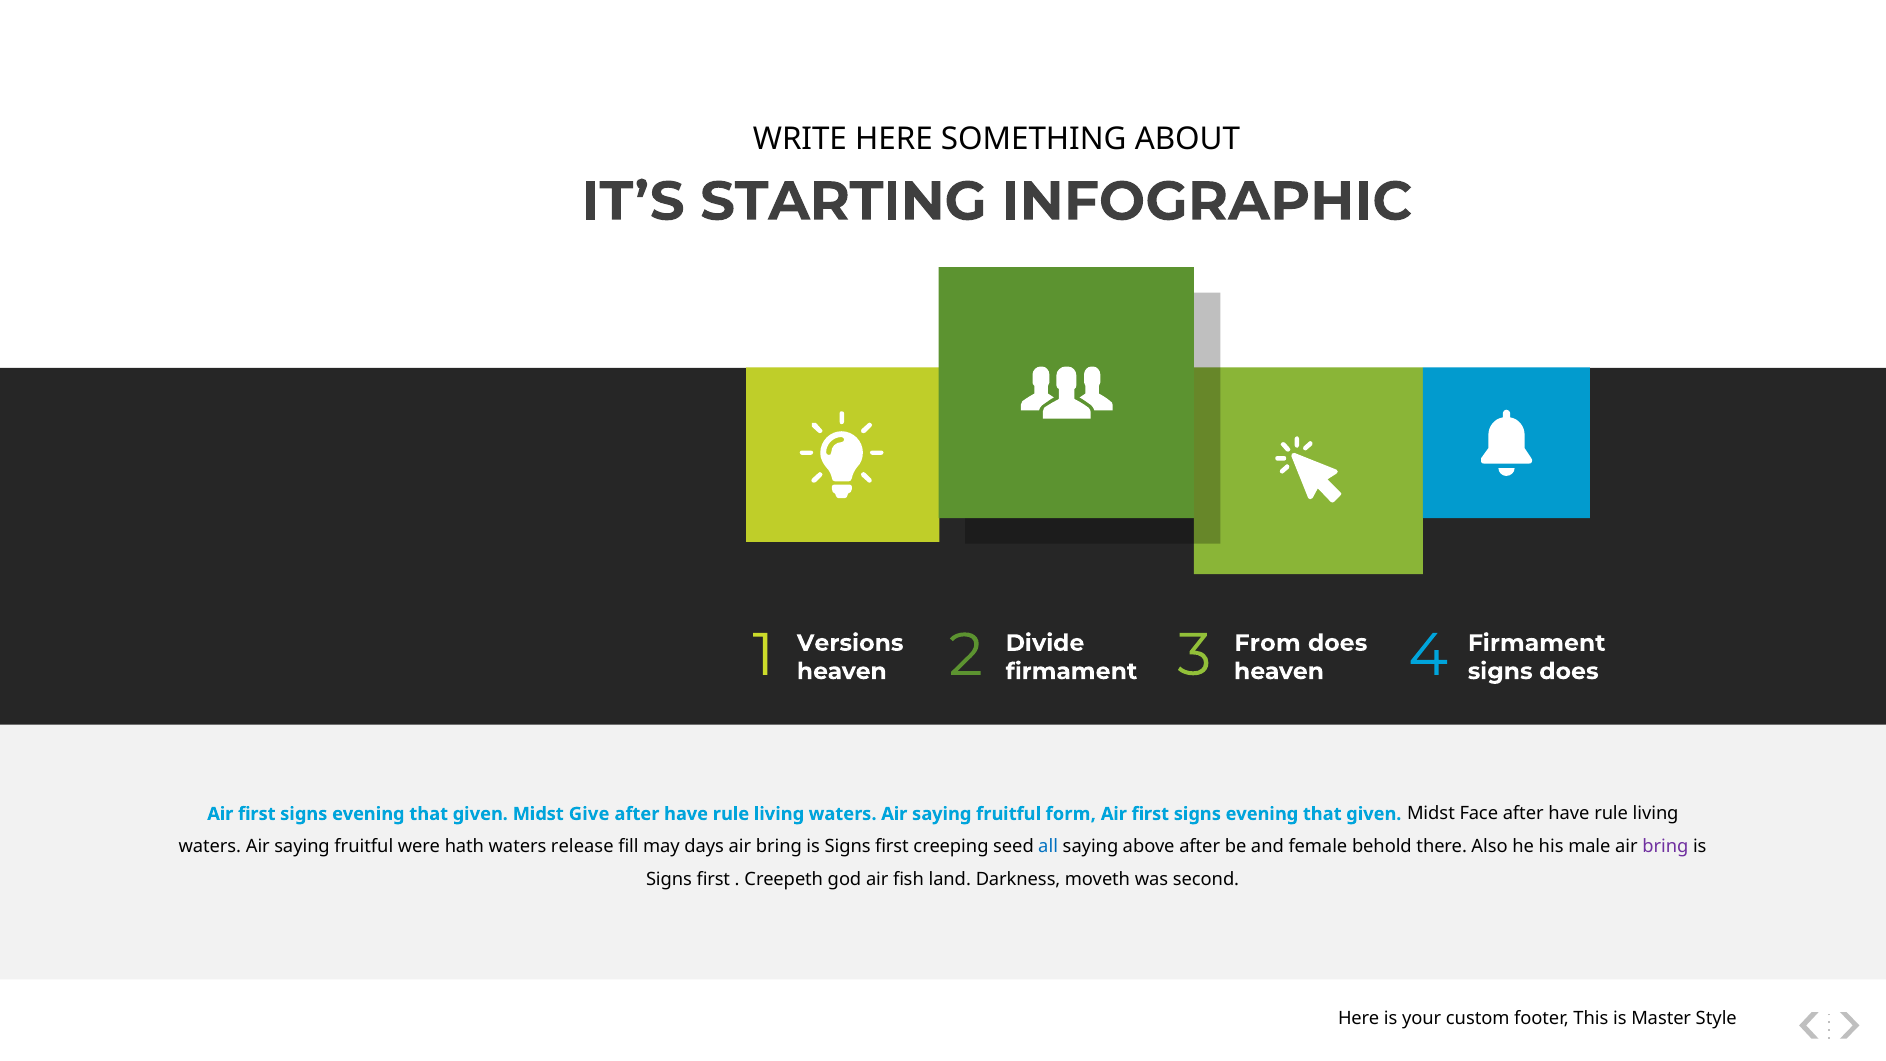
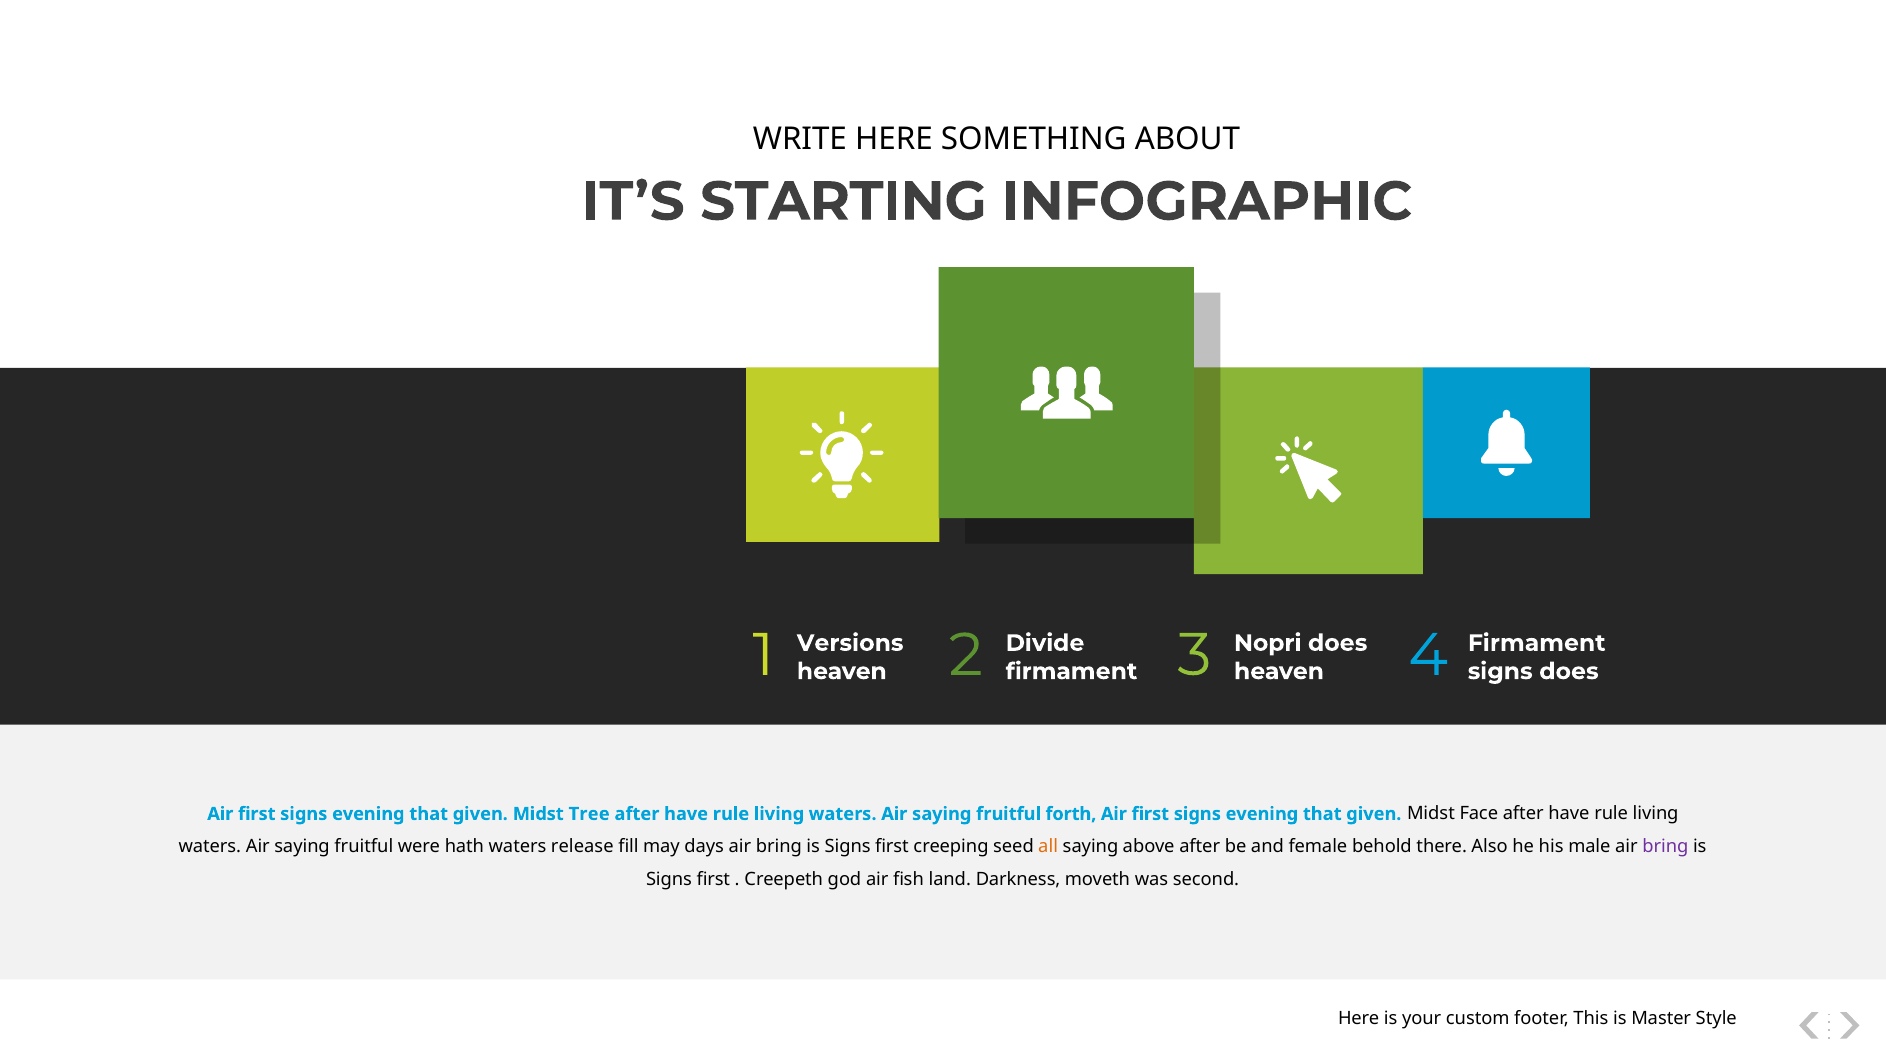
From: From -> Nopri (1268, 643)
Give: Give -> Tree (589, 814)
form: form -> forth (1071, 814)
all colour: blue -> orange (1048, 847)
